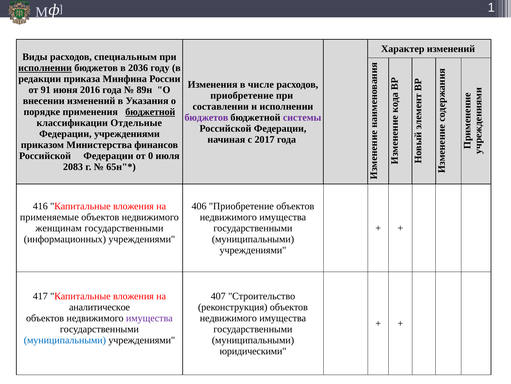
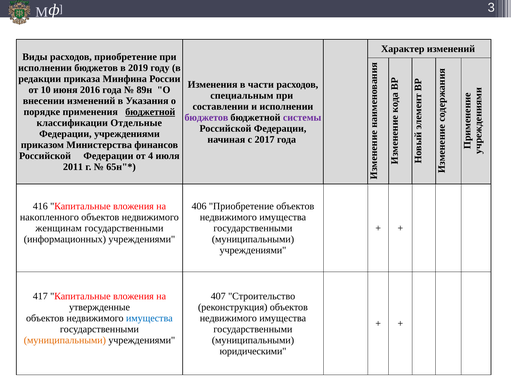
1: 1 -> 3 (491, 8)
расходов специальным: специальным -> приобретение (126, 57)
исполнении underline: present -> none (45, 68)
2036: 2036 -> 2019 (138, 68)
числе: числе -> части (261, 84)
91: 91 -> 10 (46, 90)
приобретение: приобретение -> специальным (242, 95)
0: 0 -> 4 (151, 156)
2083: 2083 -> 2011 (73, 167)
применяемые: применяемые -> накопленного (49, 217)
аналитическое: аналитическое -> утвержденные (100, 306)
имущества colour: purple -> blue (149, 317)
муниципальными colour: blue -> orange (65, 339)
